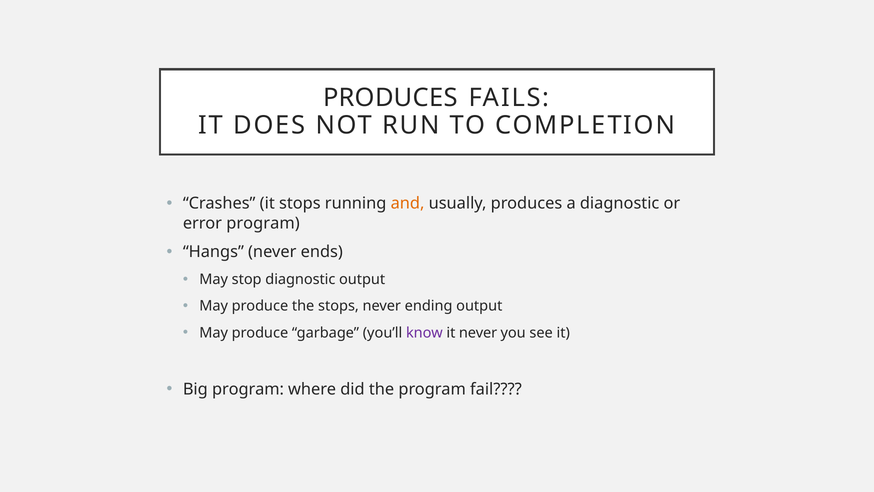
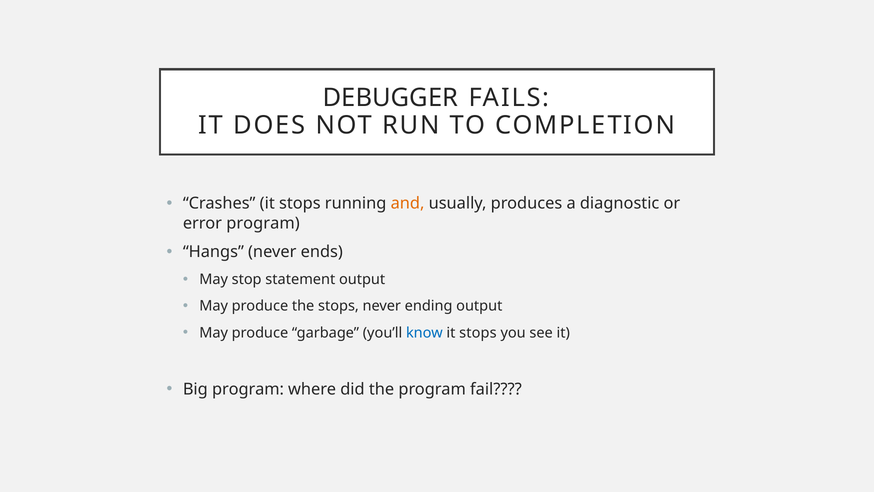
PRODUCES: PRODUCES -> DEBUGGER (390, 98)
stop diagnostic: diagnostic -> statement (300, 279)
know colour: purple -> blue (424, 333)
never: never -> stops (478, 333)
